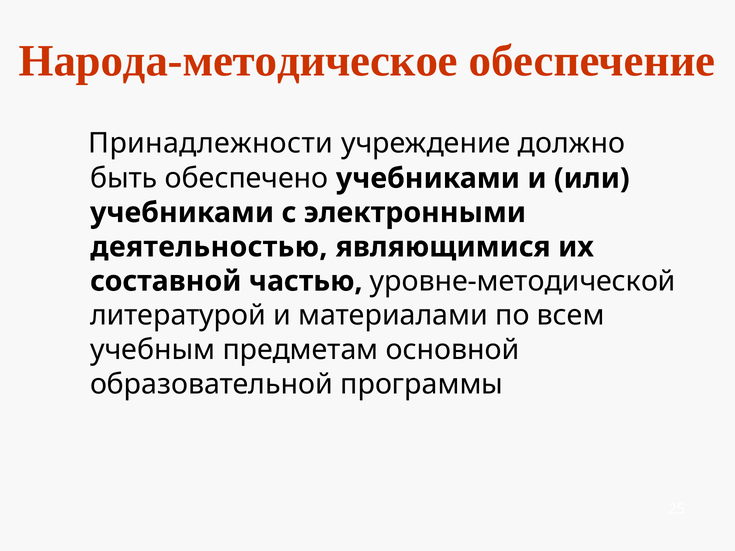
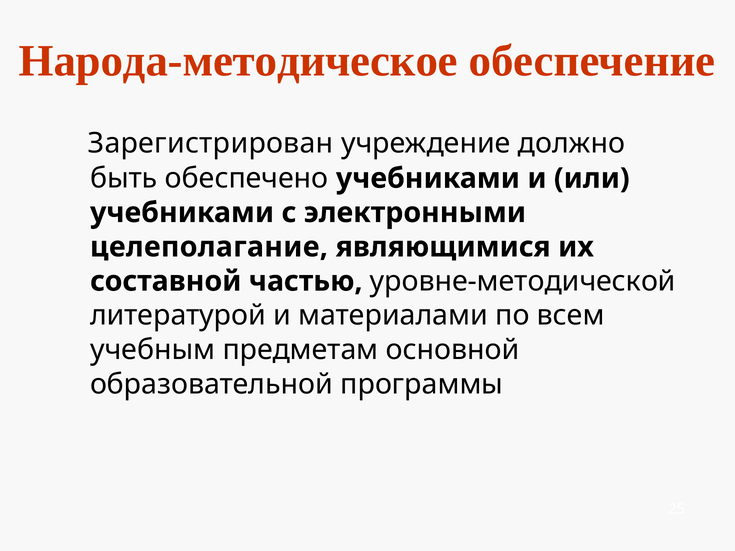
Принадлежности: Принадлежности -> Зарегистрирован (211, 143)
деятельностью: деятельностью -> целеполагание (209, 247)
